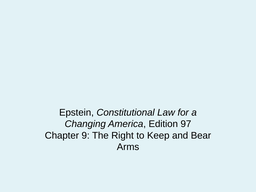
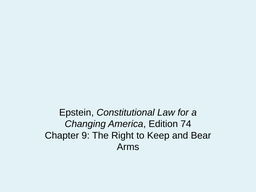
97: 97 -> 74 (186, 124)
